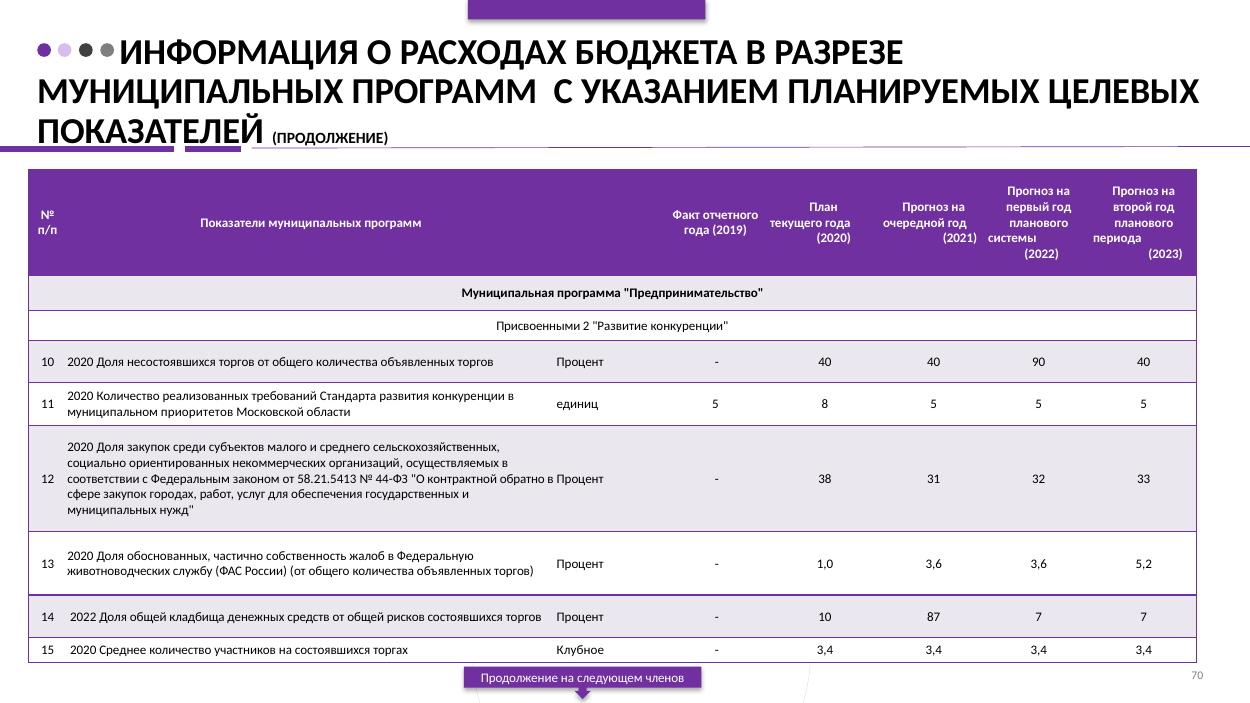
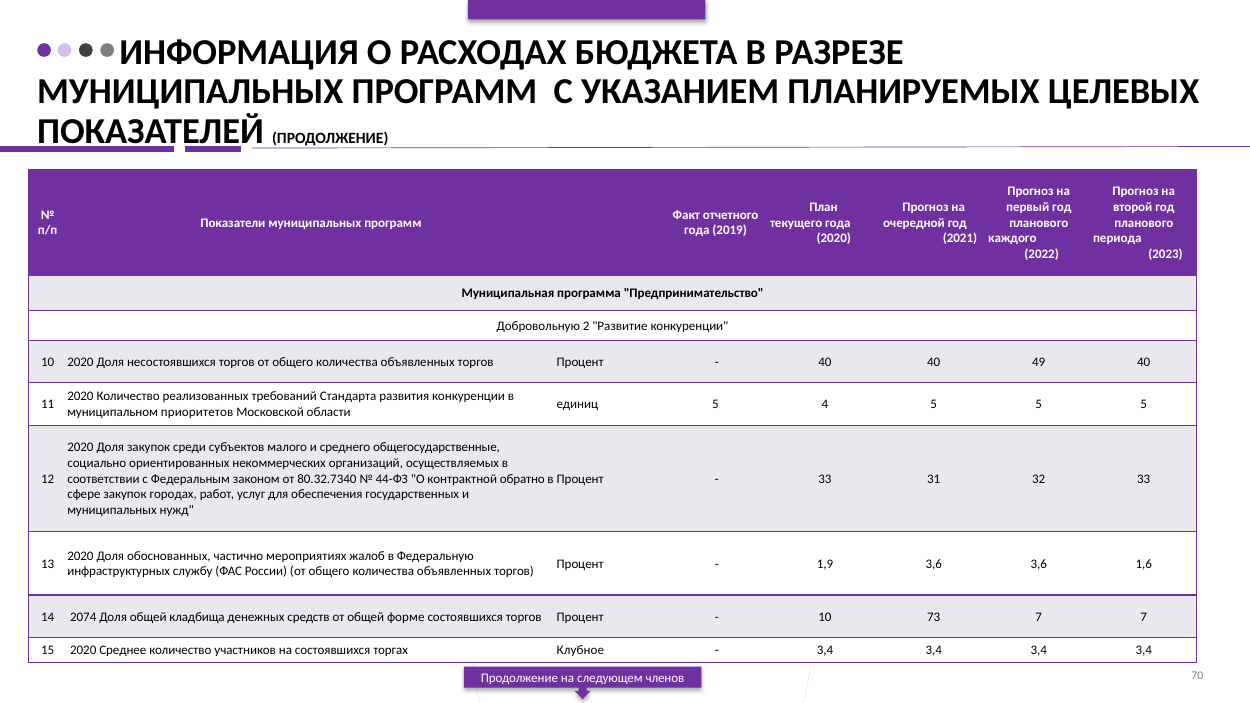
системы: системы -> каждого (1012, 239)
Присвоенными: Присвоенными -> Добровольную (538, 326)
90: 90 -> 49 (1039, 362)
8: 8 -> 4 (825, 405)
сельскохозяйственных: сельскохозяйственных -> общегосударственные (437, 447)
58.21.5413: 58.21.5413 -> 80.32.7340 (327, 479)
38: 38 -> 33 (825, 479)
собственность: собственность -> мероприятиях (306, 556)
1,0: 1,0 -> 1,9 (825, 564)
5,2: 5,2 -> 1,6 (1144, 564)
животноводческих: животноводческих -> инфраструктурных (119, 572)
14 2022: 2022 -> 2074 (83, 617)
рисков: рисков -> форме (406, 617)
87: 87 -> 73 (934, 617)
